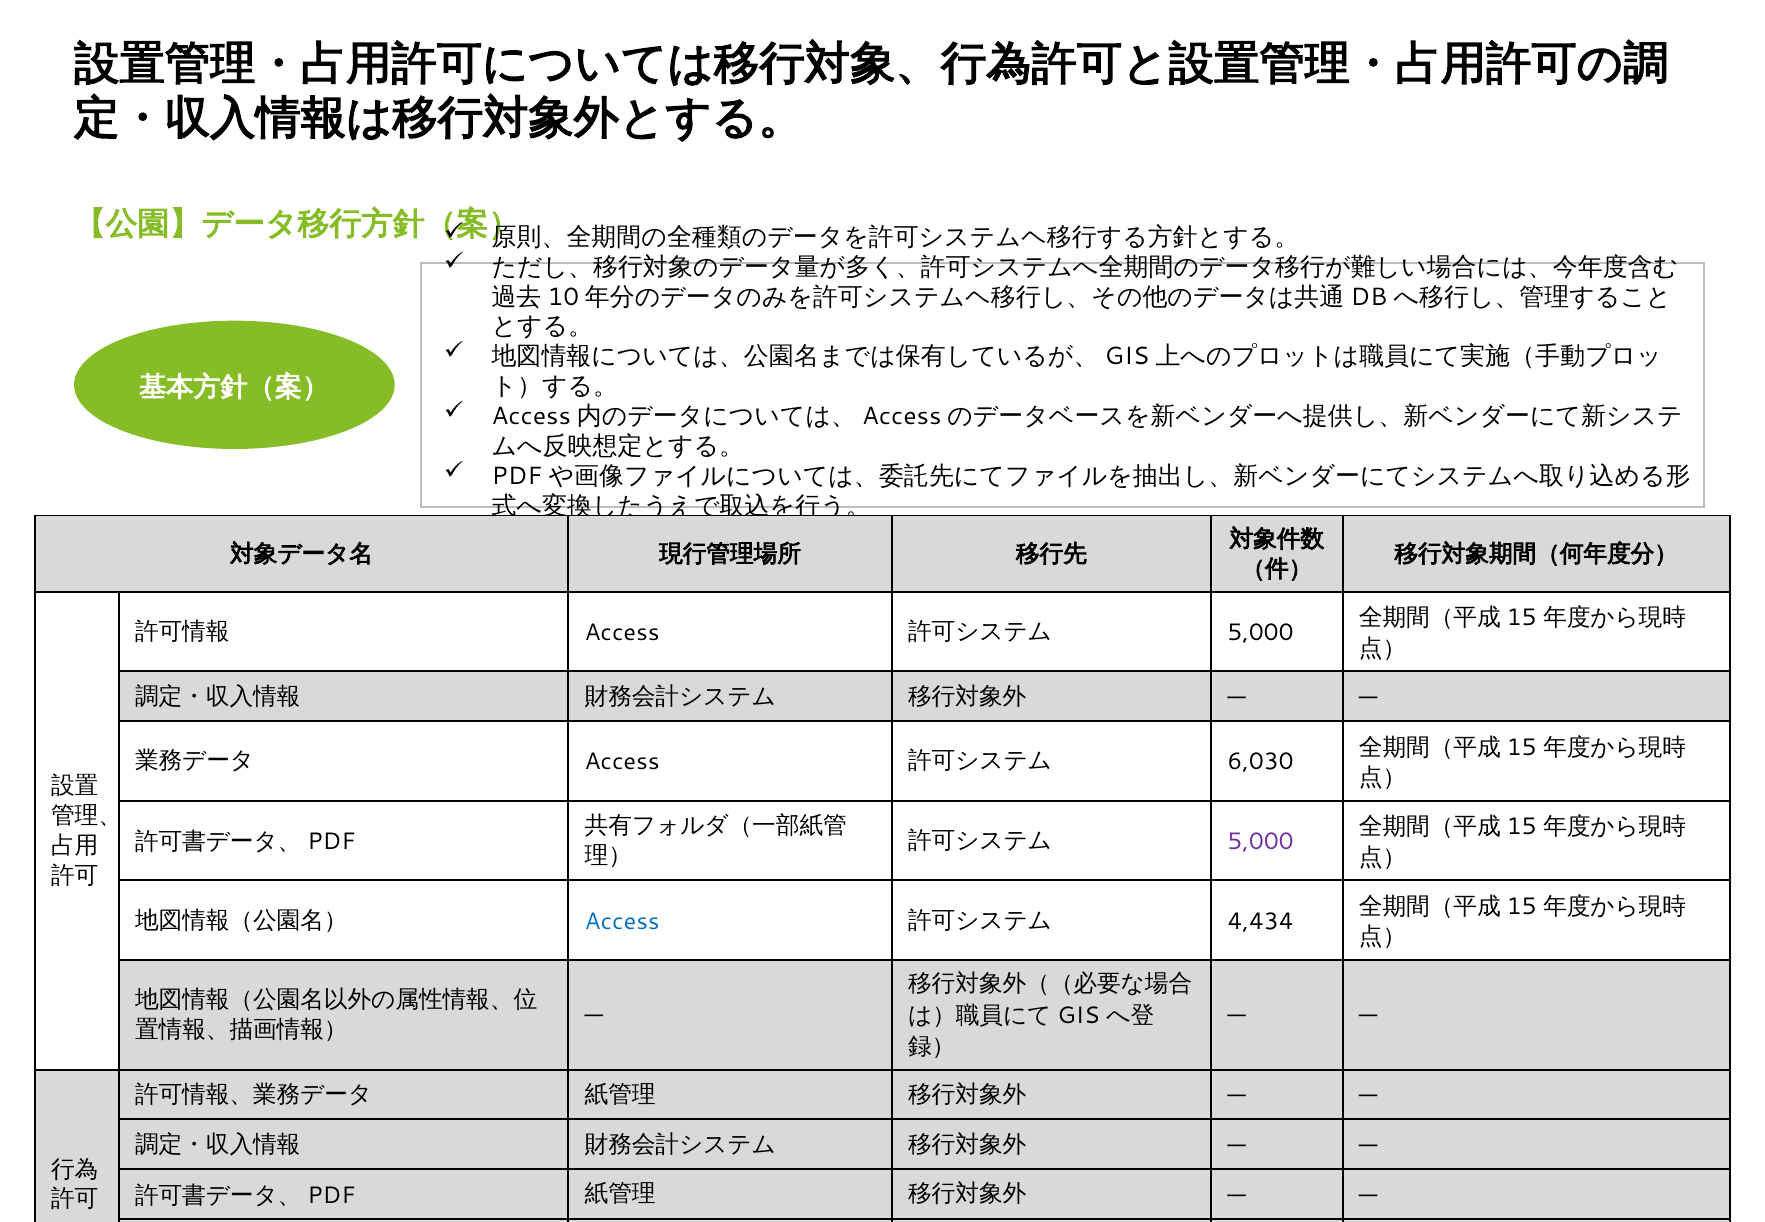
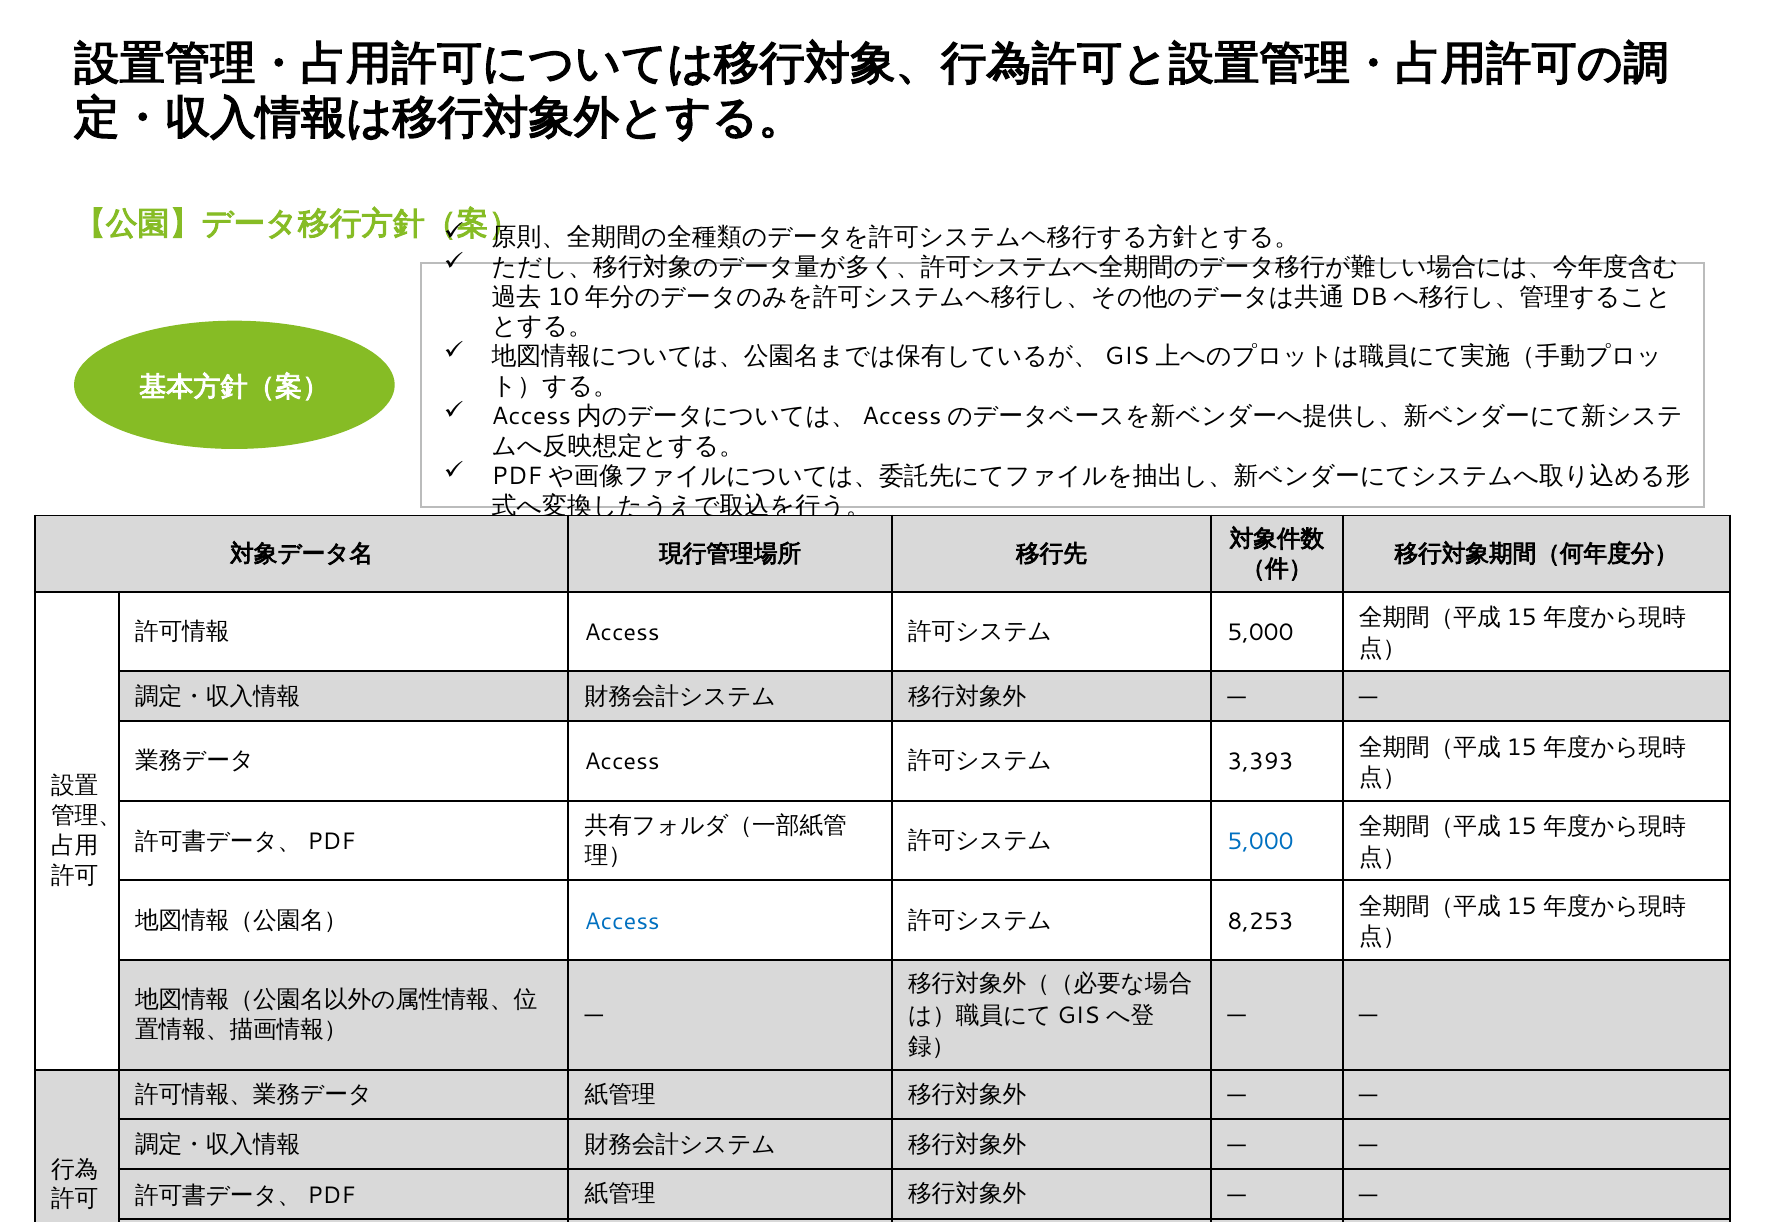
6,030: 6,030 -> 3,393 (1261, 762)
5,000 colour: purple -> blue (1261, 842)
4,434: 4,434 -> 8,253 (1261, 921)
